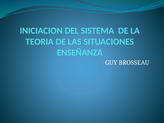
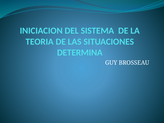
ENSEÑANZA: ENSEÑANZA -> DETERMINA (80, 53)
